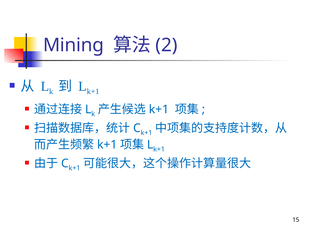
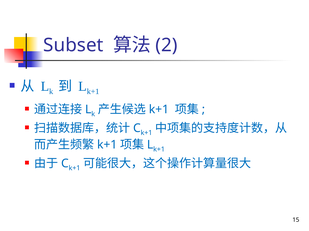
Mining: Mining -> Subset (73, 45)
